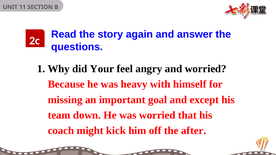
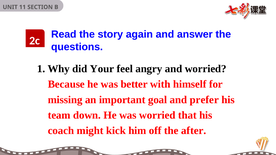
heavy: heavy -> better (134, 84)
except: except -> prefer (204, 100)
